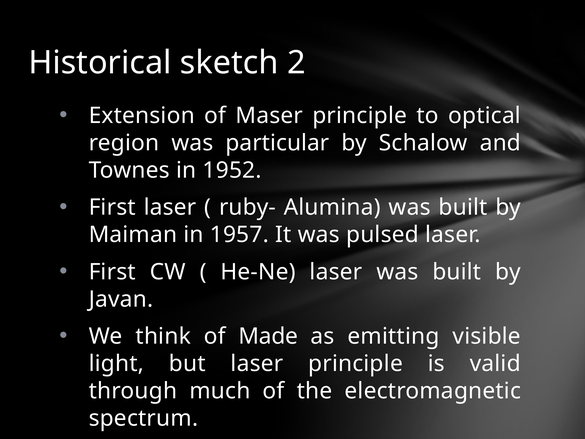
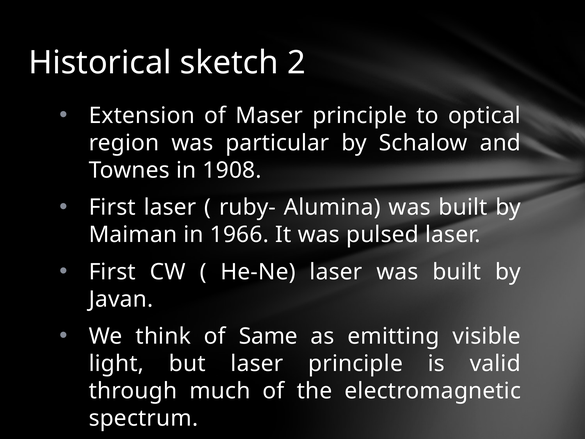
1952: 1952 -> 1908 (232, 170)
1957: 1957 -> 1966 (239, 235)
Made: Made -> Same (268, 336)
